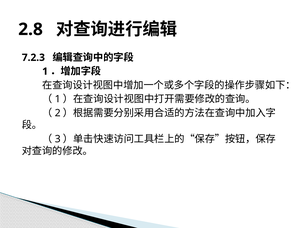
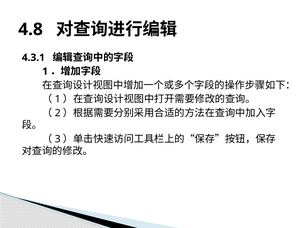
2.8: 2.8 -> 4.8 (31, 29)
7.2.3: 7.2.3 -> 4.3.1 (33, 58)
